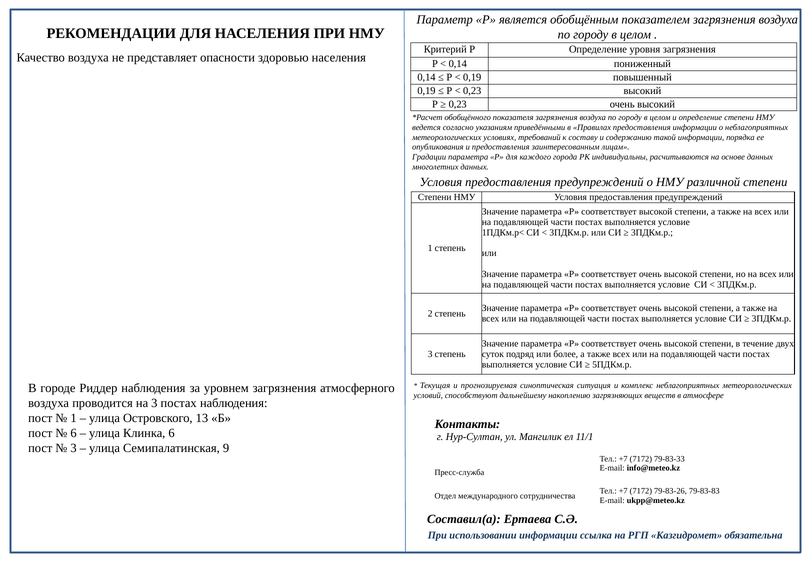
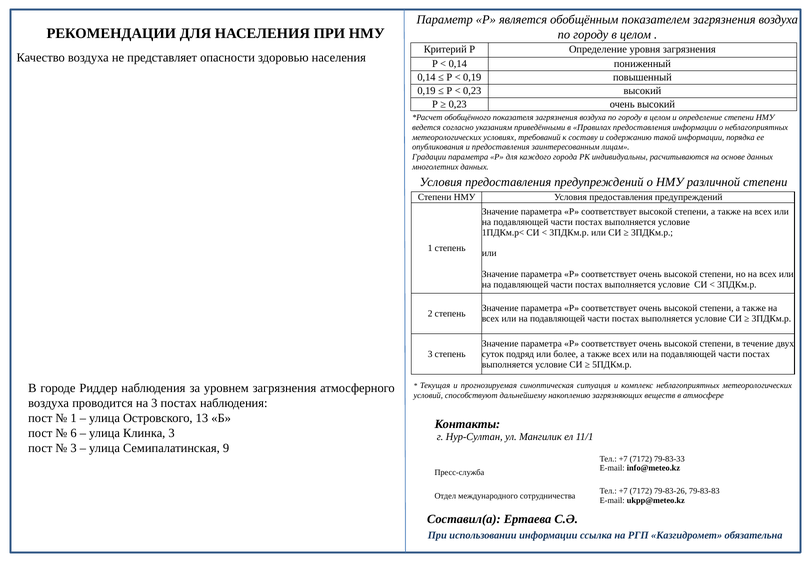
Клинка 6: 6 -> 3 (172, 432)
